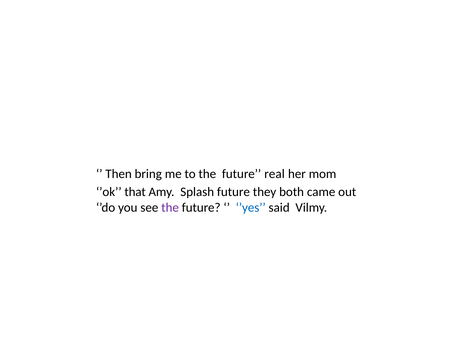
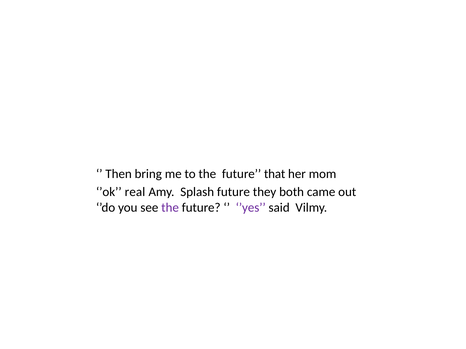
real: real -> that (275, 174)
that: that -> real (135, 192)
’yes colour: blue -> purple (251, 208)
